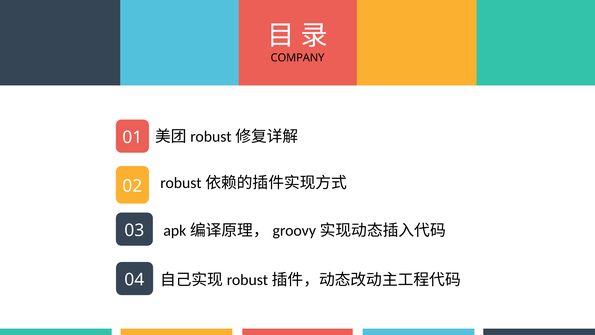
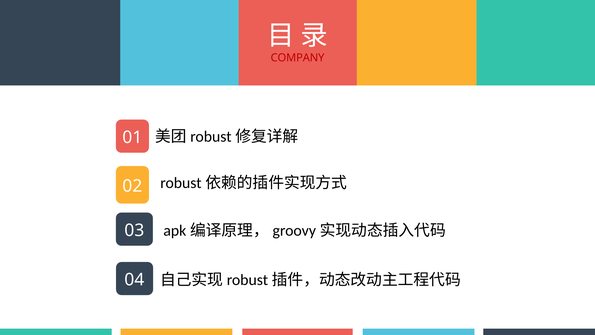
COMPANY colour: black -> red (298, 58)
